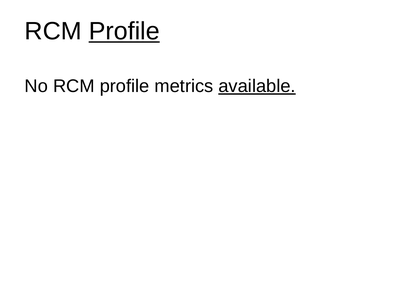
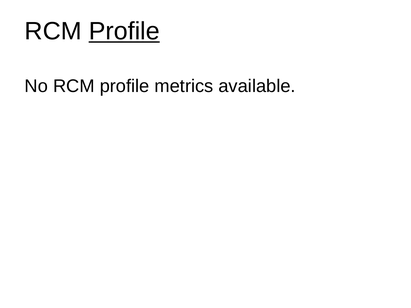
available underline: present -> none (257, 86)
